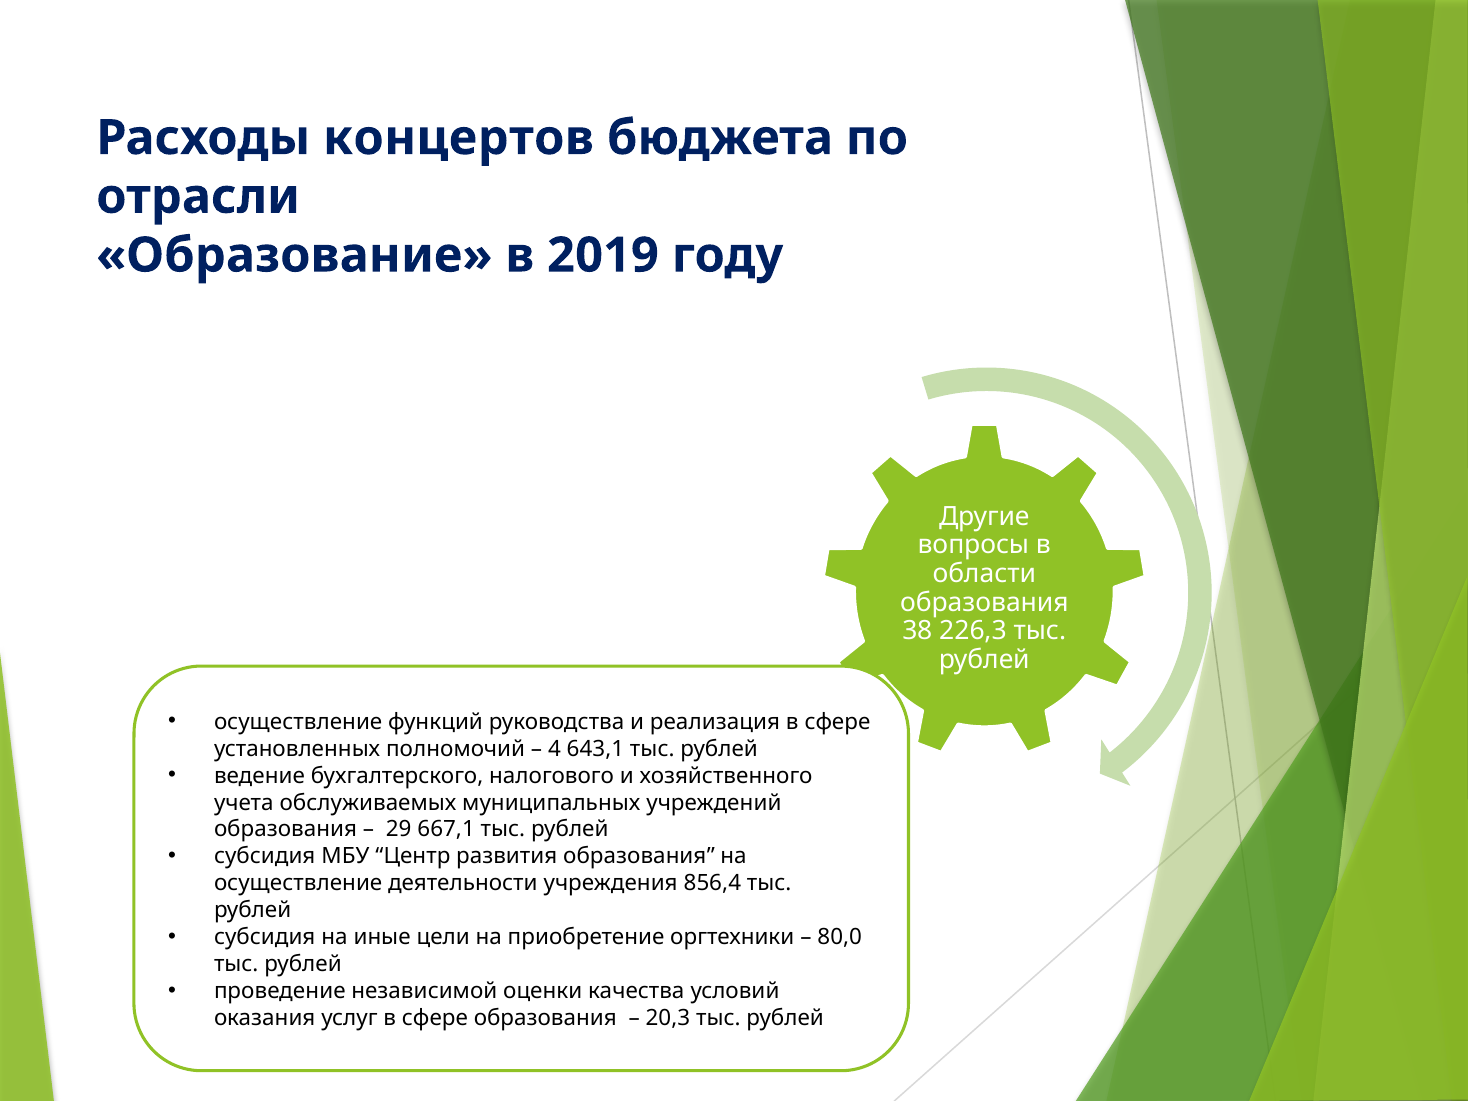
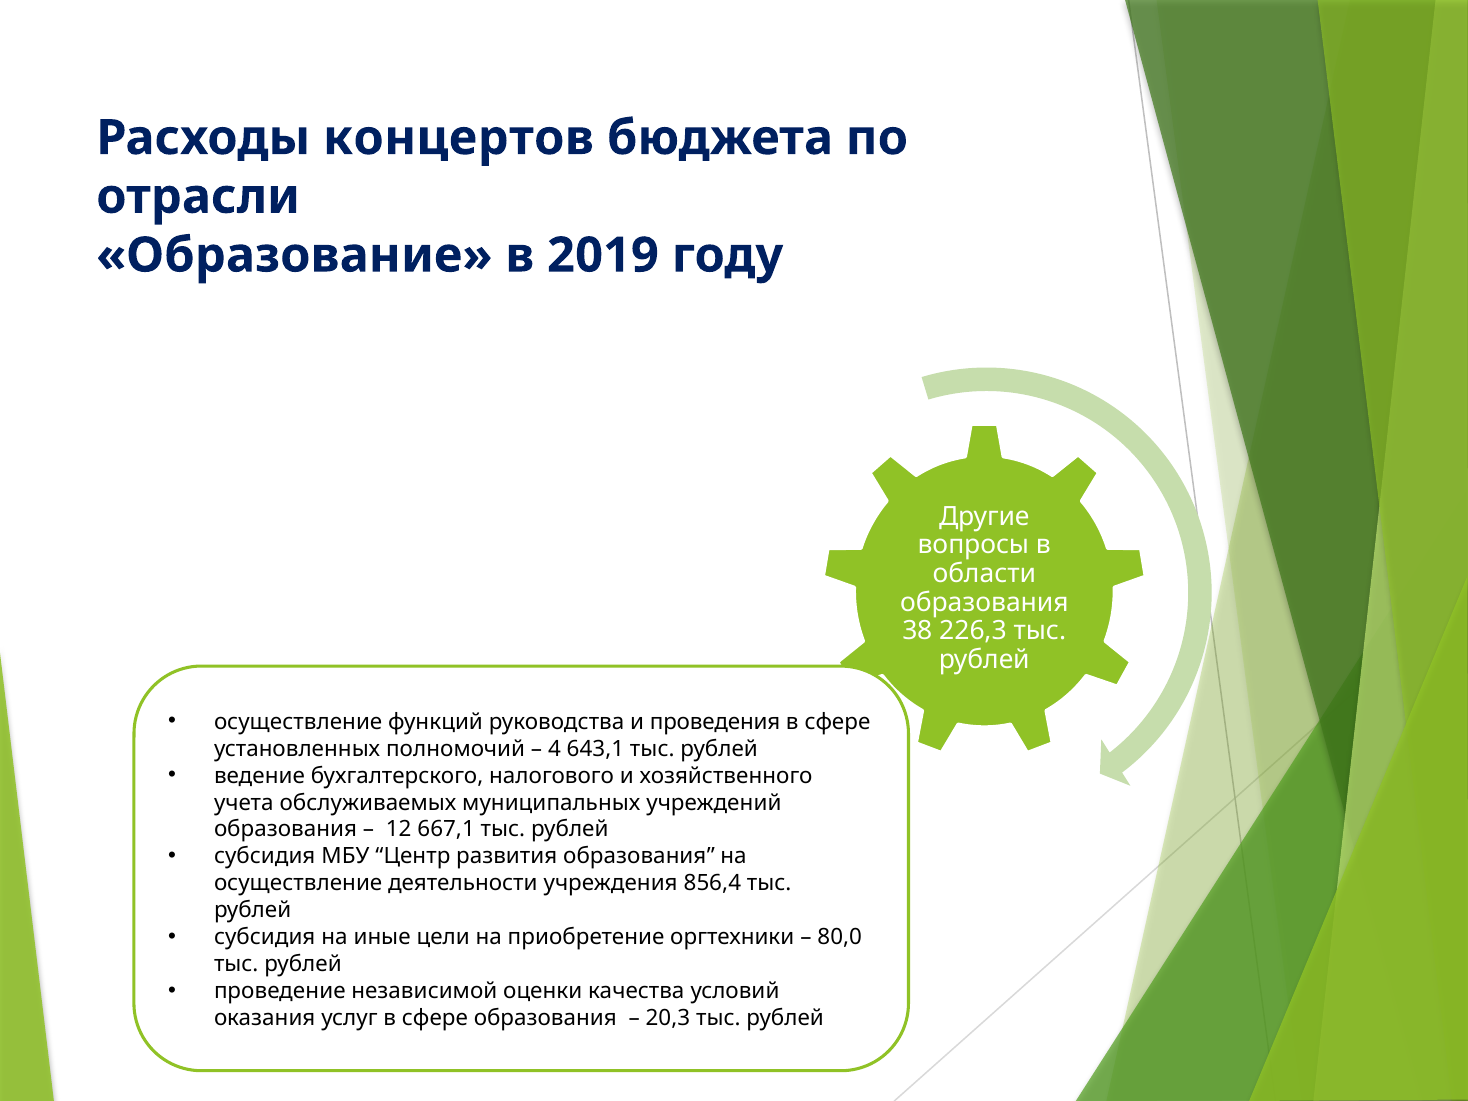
реализация: реализация -> проведения (715, 722)
29: 29 -> 12 (399, 830)
